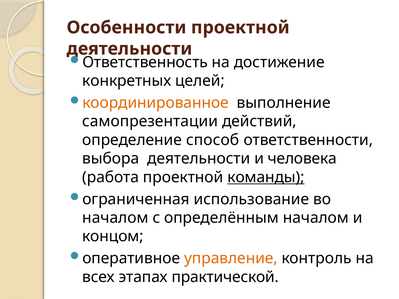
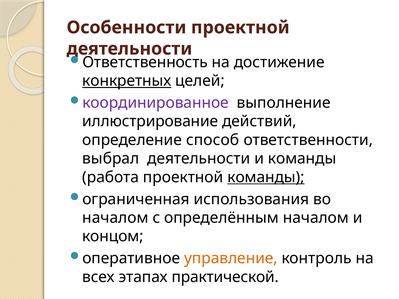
конкретных underline: none -> present (127, 81)
координированное colour: orange -> purple (156, 103)
самопрезентации: самопрезентации -> иллюстрирование (150, 121)
выбора: выбора -> выбрал (111, 159)
и человека: человека -> команды (302, 159)
использование: использование -> использования (251, 199)
